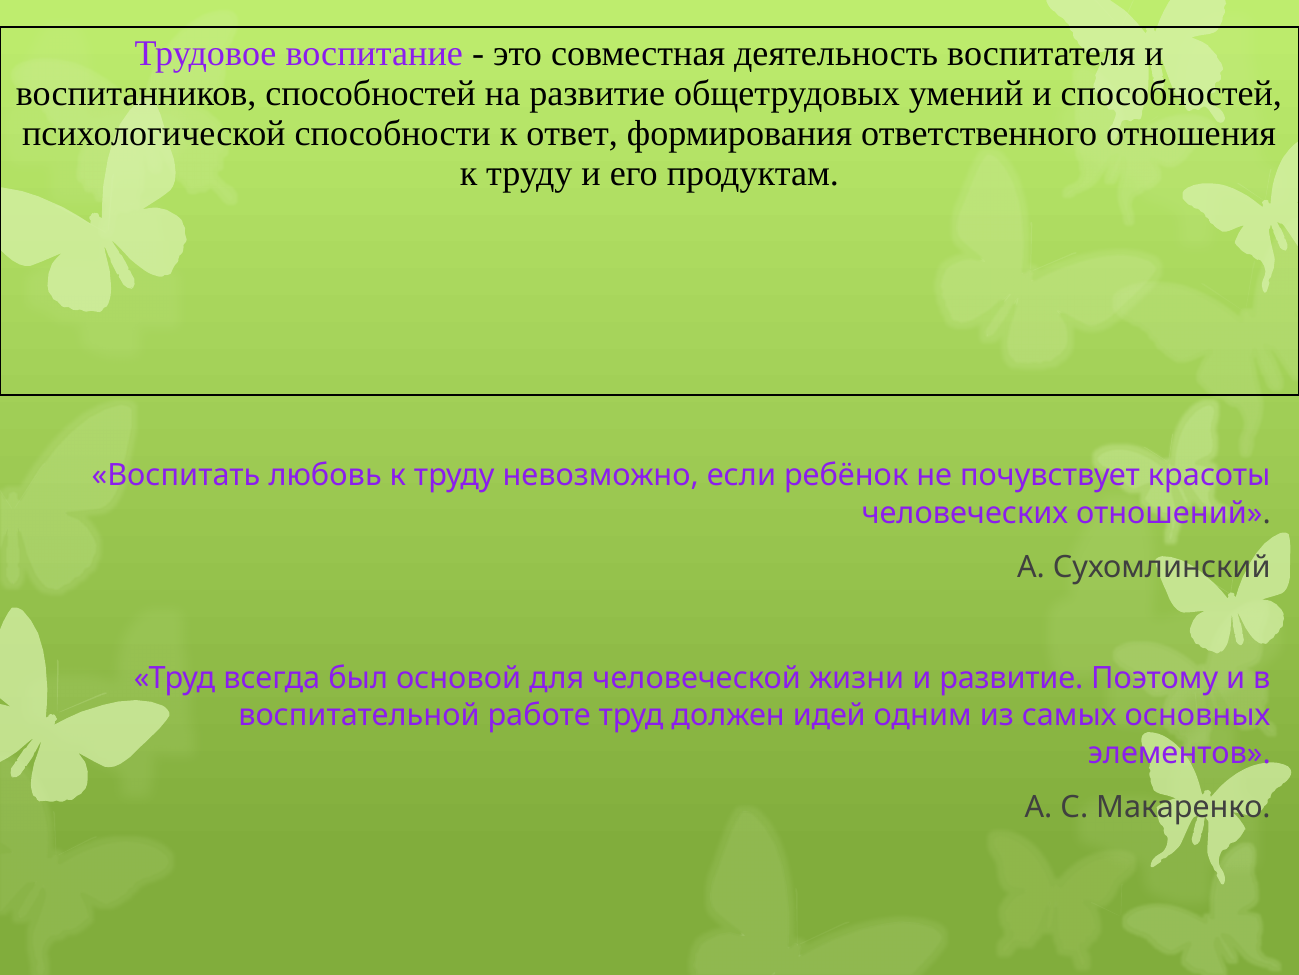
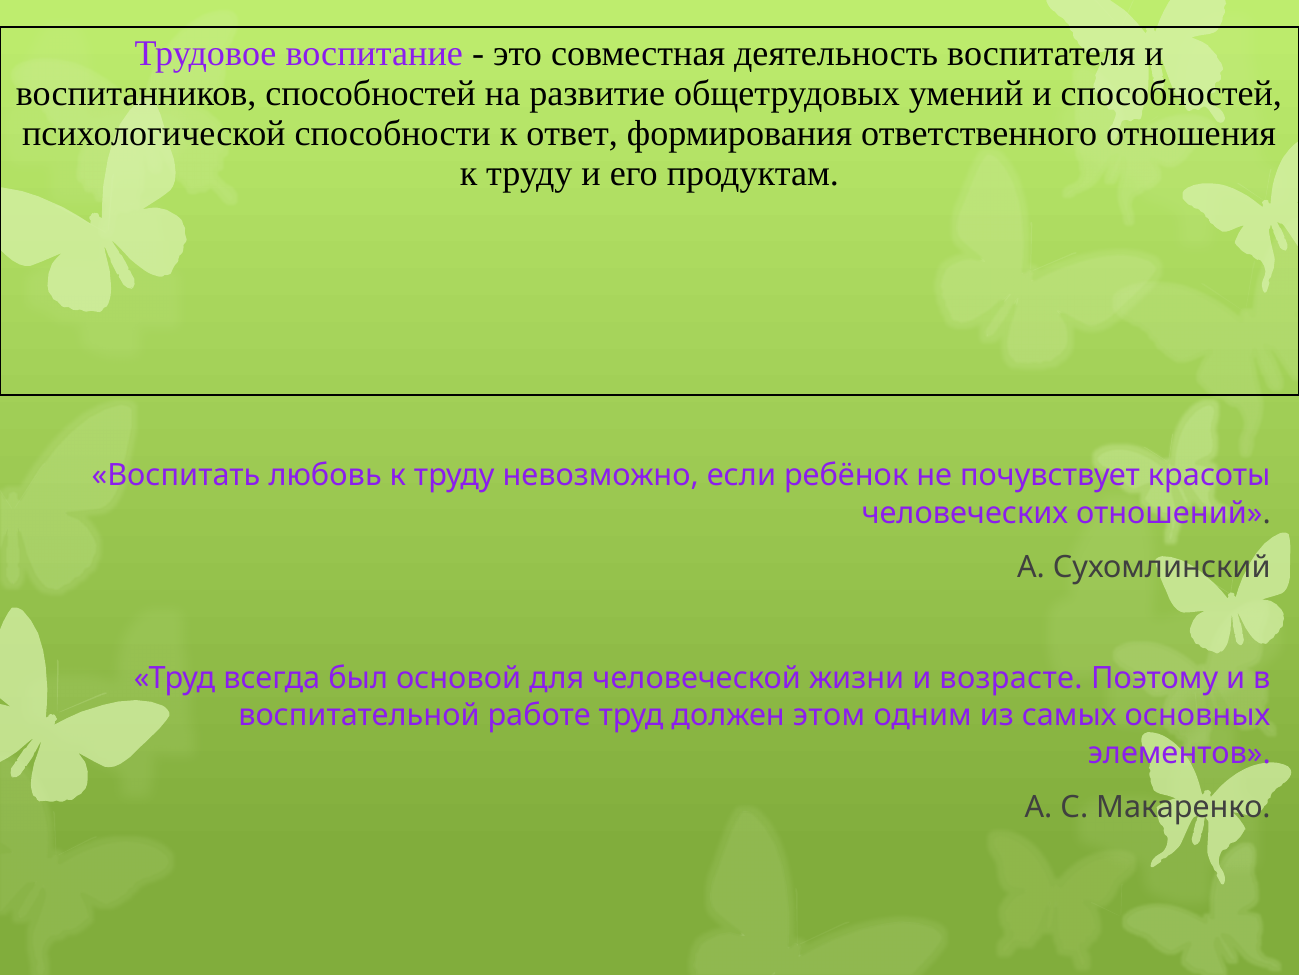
и развитие: развитие -> возрасте (1011, 677)
идей: идей -> этом (829, 715)
